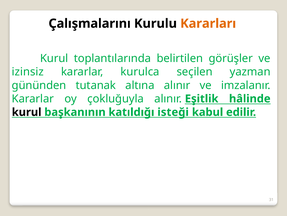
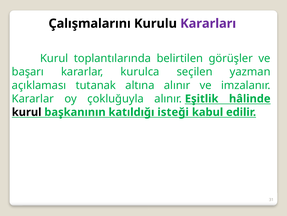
Kararları colour: orange -> purple (208, 23)
izinsiz: izinsiz -> başarı (28, 72)
gününden: gününden -> açıklaması (39, 85)
